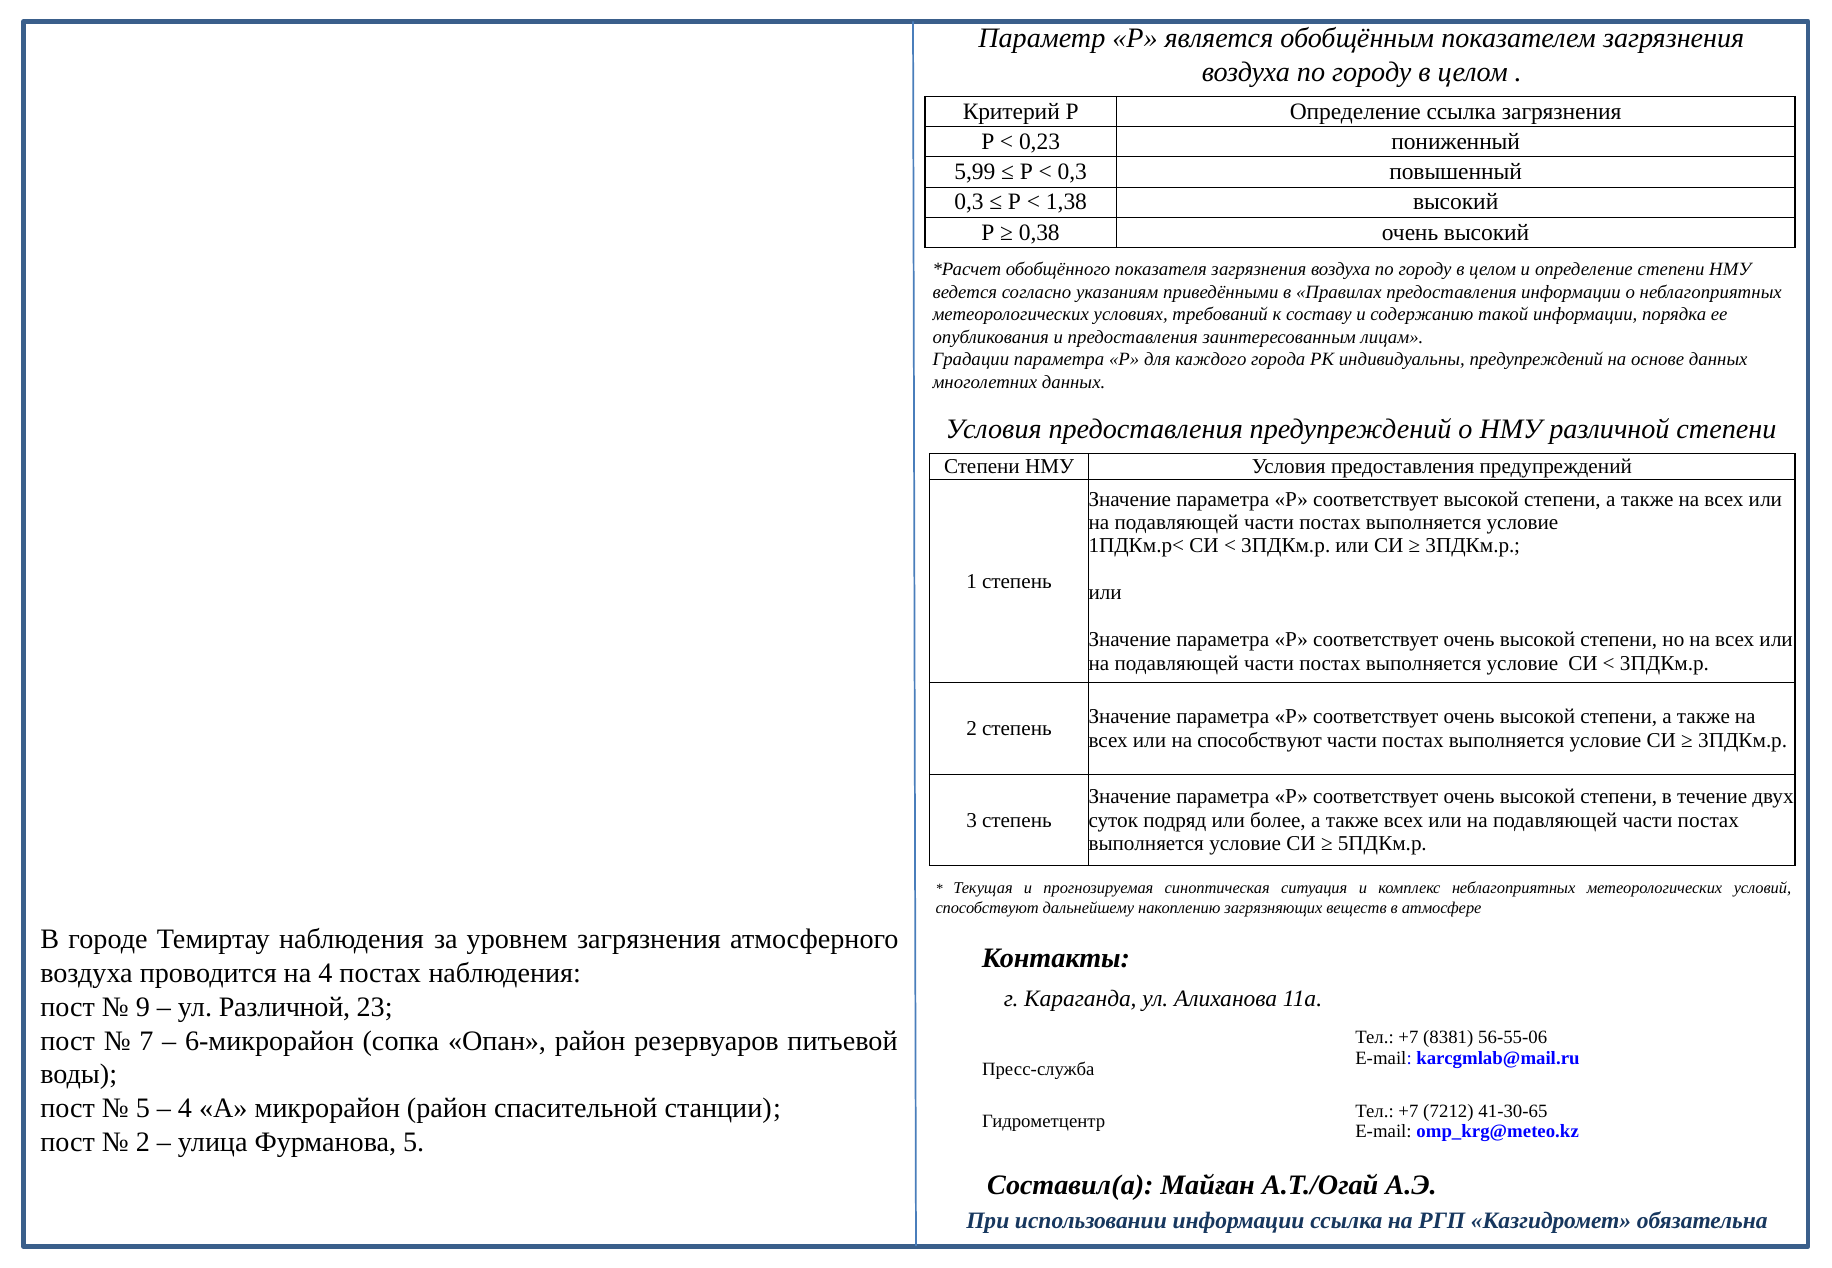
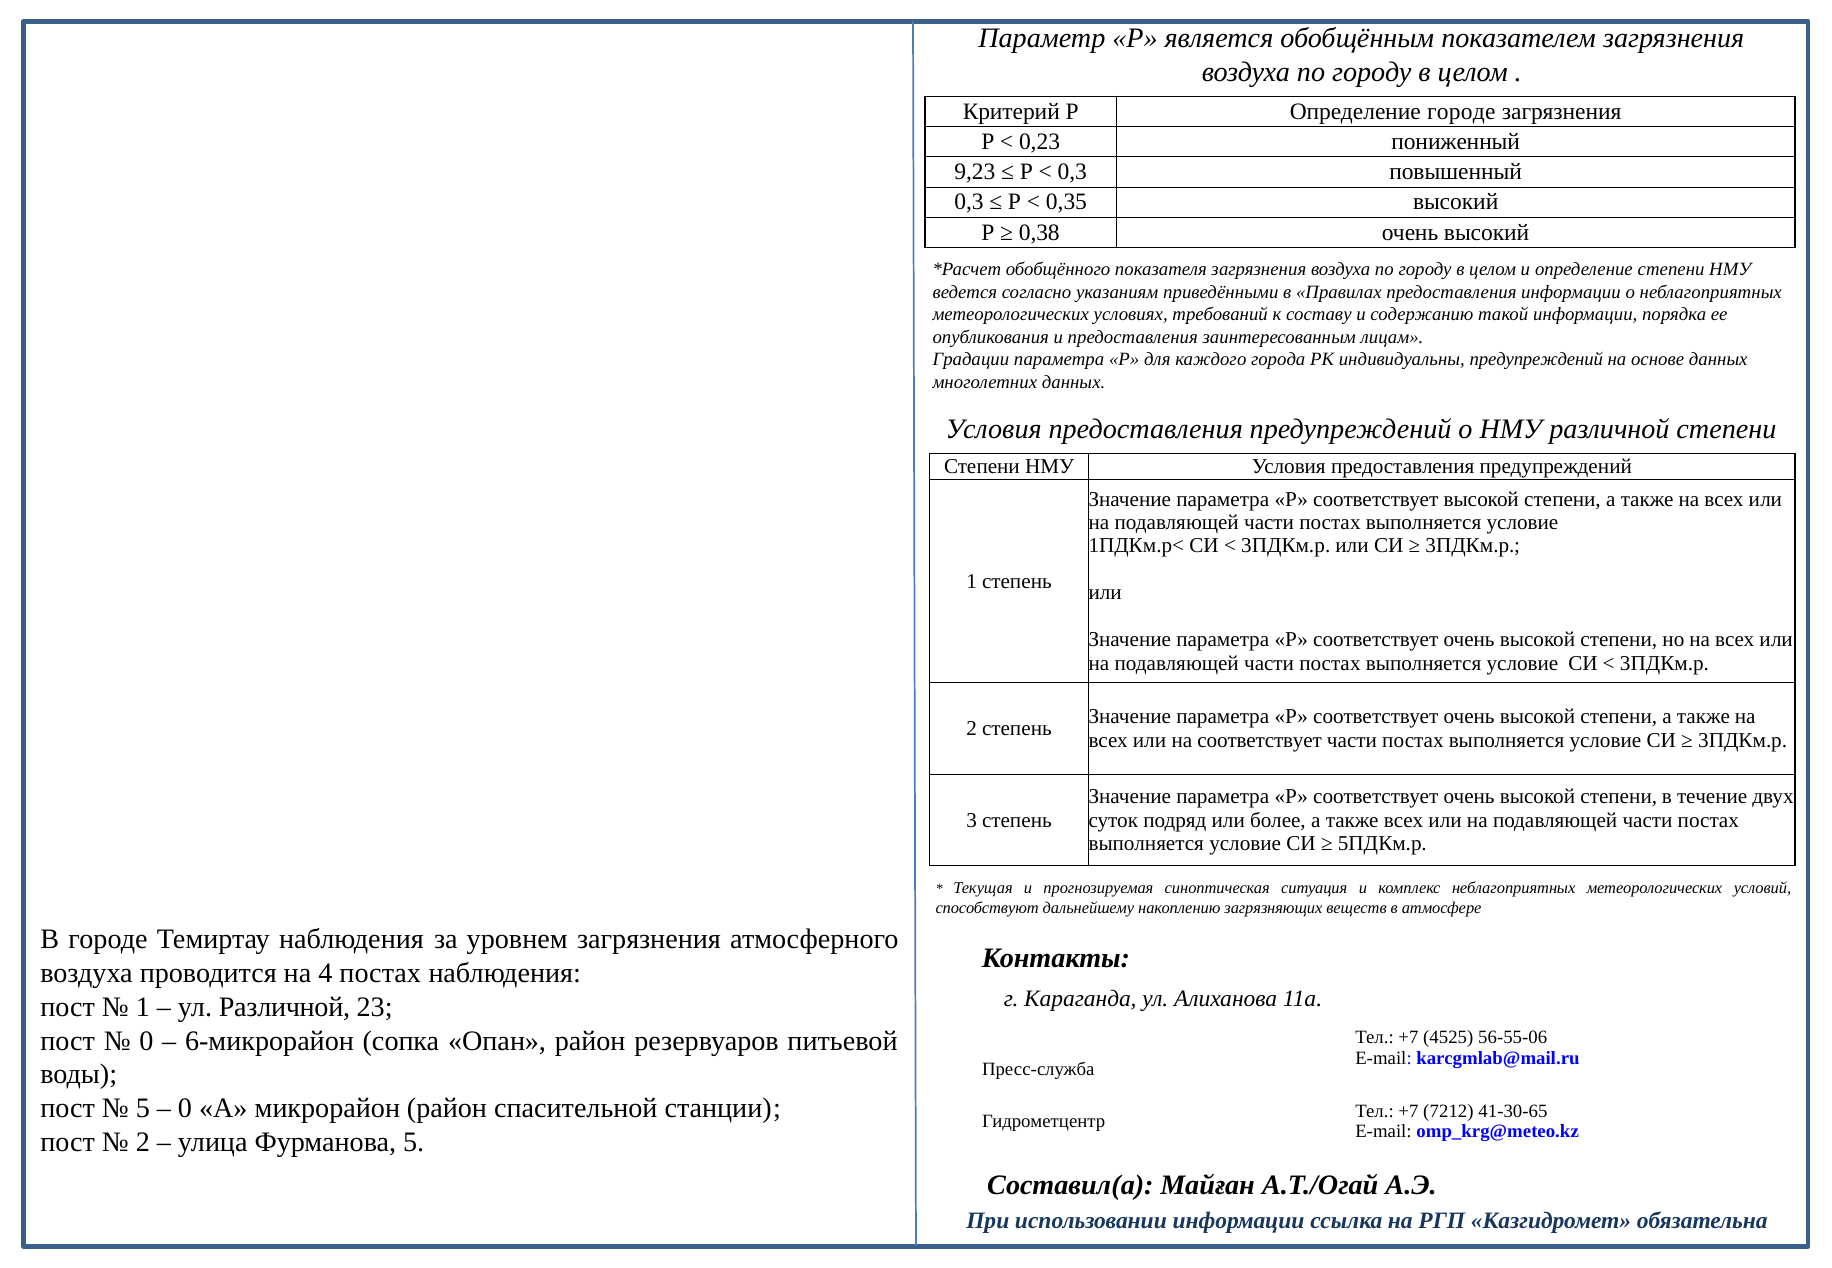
Определение ссылка: ссылка -> городе (1461, 111)
5,99: 5,99 -> 9,23 (975, 172)
1,38: 1,38 -> 0,35 (1066, 202)
на способствуют: способствуют -> соответствует (1260, 740)
9: 9 -> 1 (143, 1007)
7: 7 -> 0 (146, 1041)
8381: 8381 -> 4525 (1448, 1038)
4: 4 -> 0 (185, 1109)
